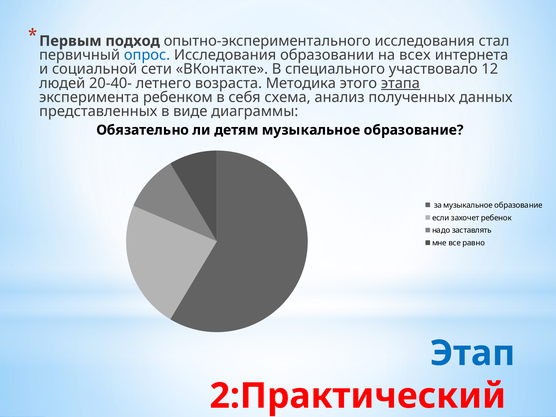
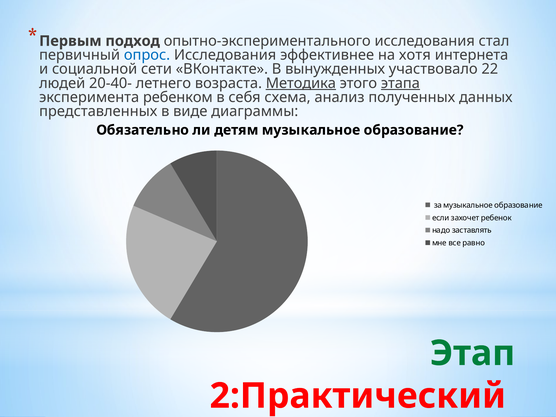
образовании: образовании -> эффективнее (327, 55)
всех: всех -> хотя (415, 55)
специального: специального -> вынужденных (335, 69)
12: 12 -> 22 (490, 69)
Методика underline: none -> present (301, 83)
Этап colour: blue -> green (473, 353)
